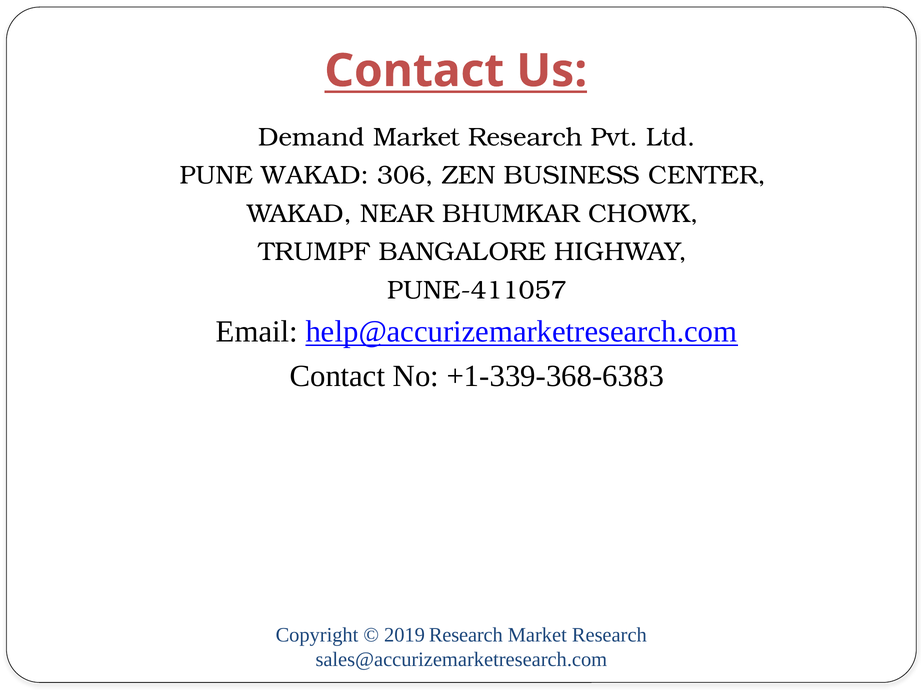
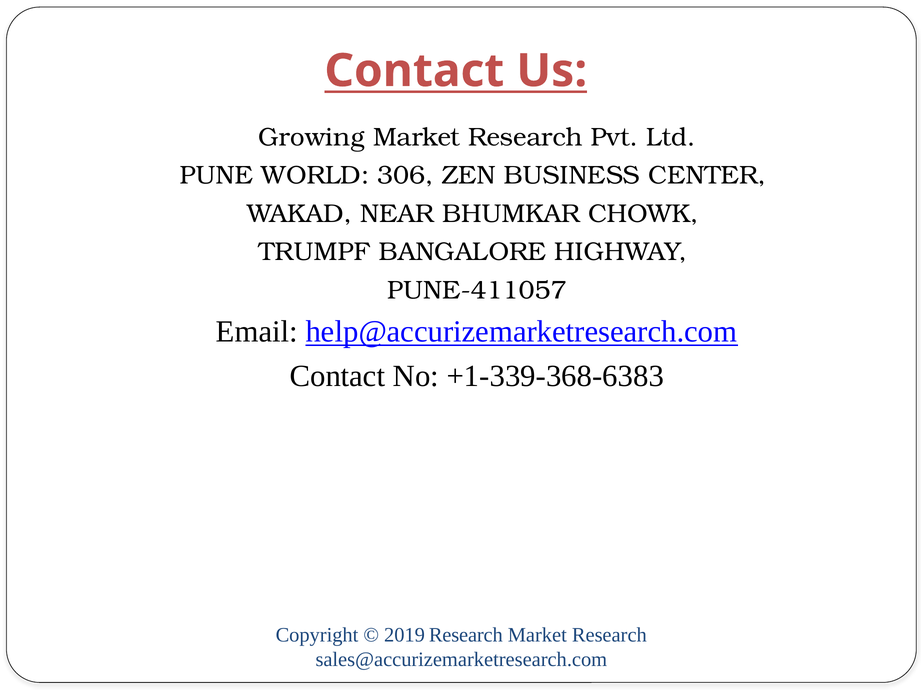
Demand: Demand -> Growing (311, 137)
PUNE WAKAD: WAKAD -> WORLD (315, 175)
